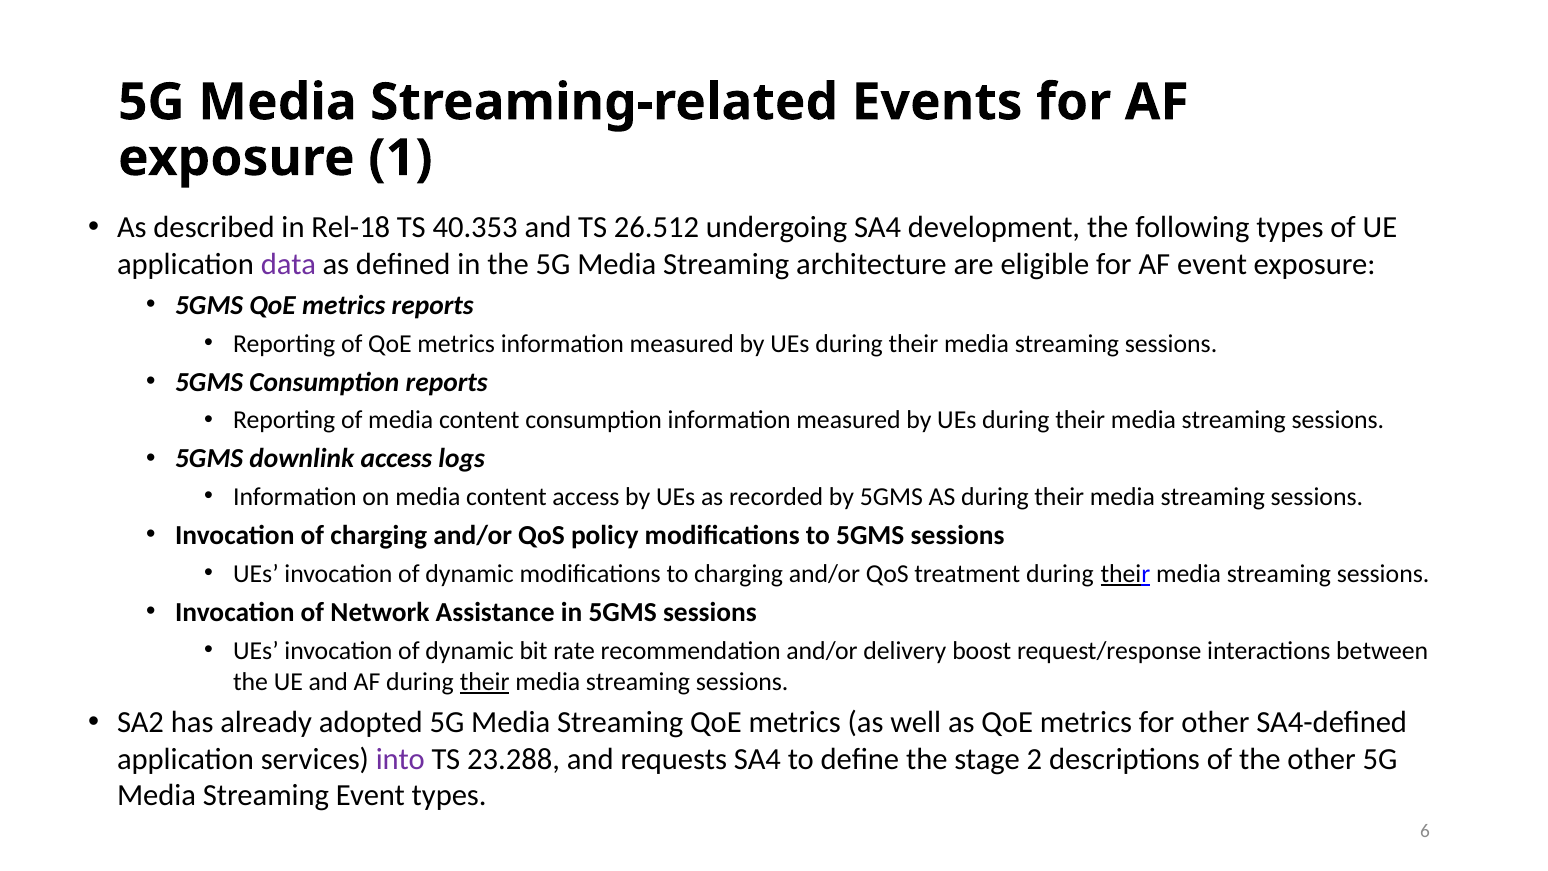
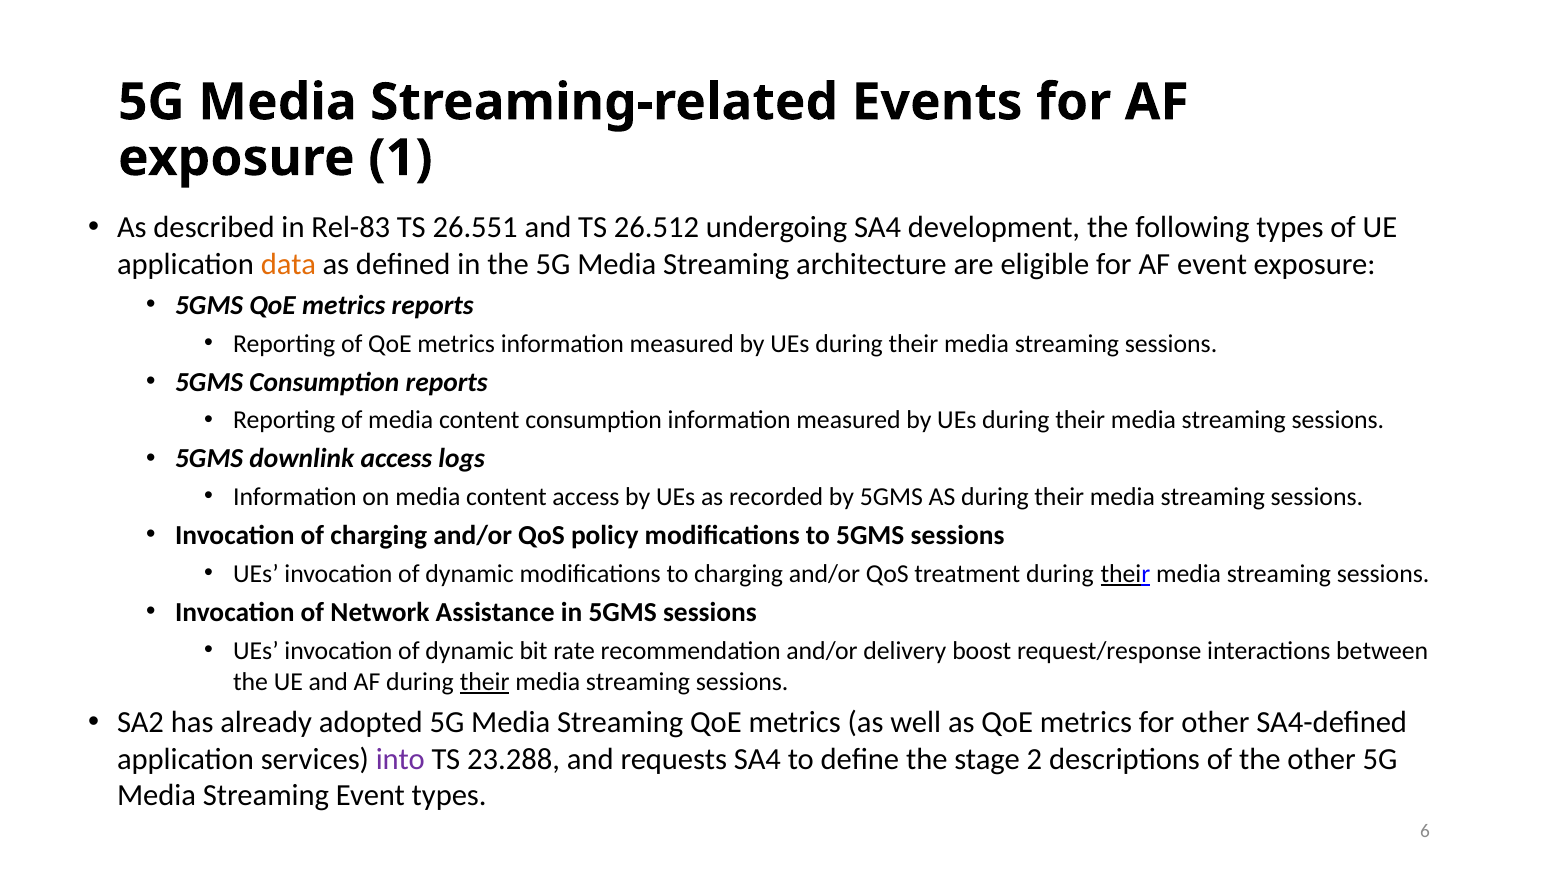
Rel-18: Rel-18 -> Rel-83 (351, 227)
40.353: 40.353 -> 26.551 (475, 227)
data colour: purple -> orange (288, 264)
